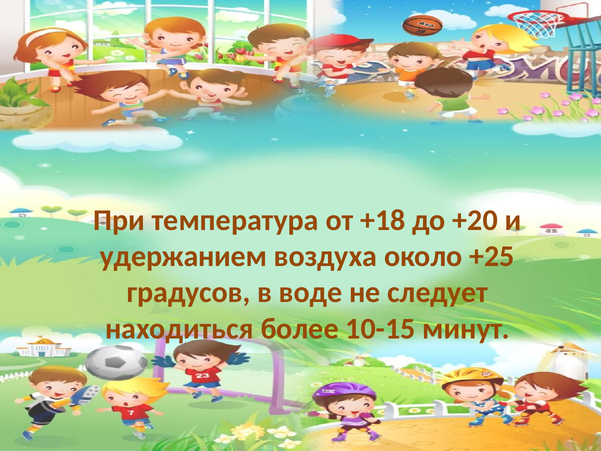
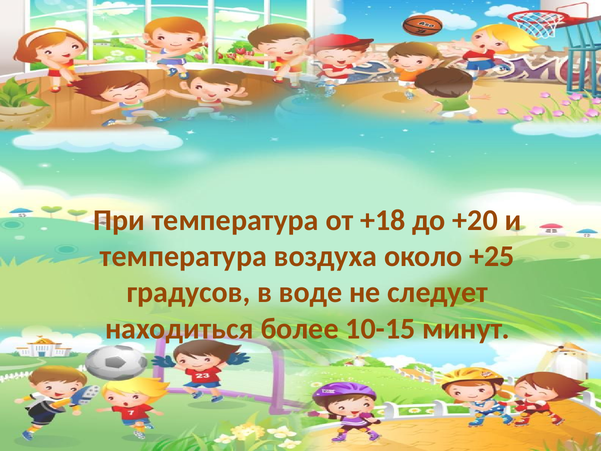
удержанием: удержанием -> температура (183, 256)
